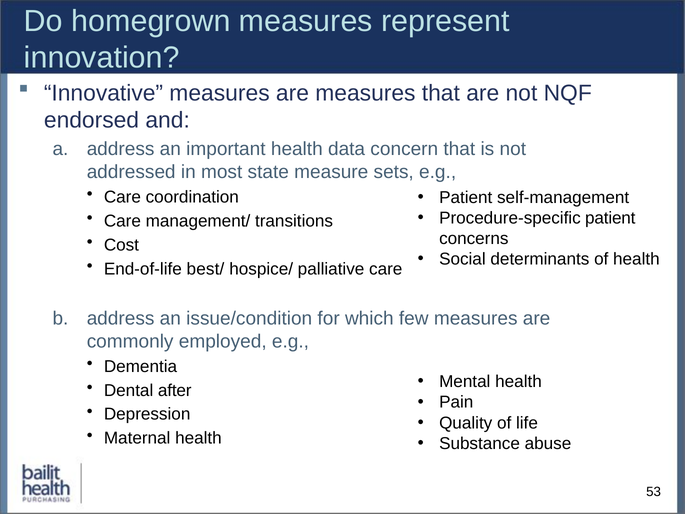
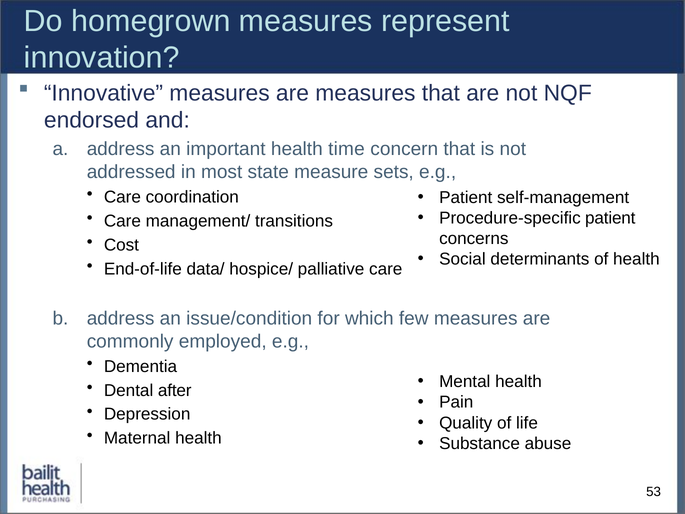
data: data -> time (346, 149)
best/: best/ -> data/ (206, 269)
